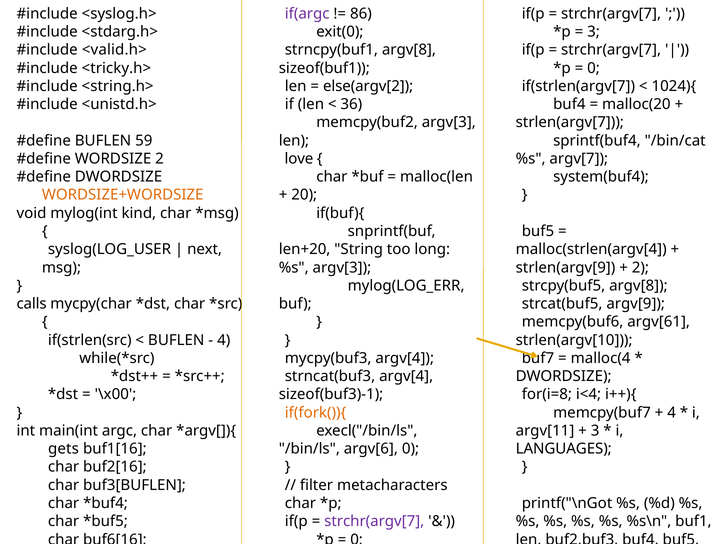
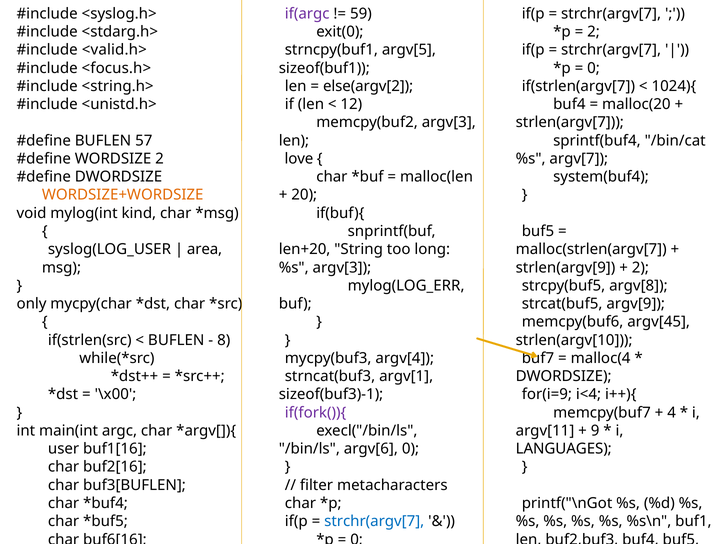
86: 86 -> 59 (361, 14)
3: 3 -> 2 (594, 32)
strncpy(buf1 argv[8: argv[8 -> argv[5 (409, 50)
<tricky.h>: <tricky.h> -> <focus.h> (116, 68)
36: 36 -> 12 (351, 104)
59: 59 -> 57 (144, 141)
next: next -> area (205, 249)
malloc(strlen(argv[4: malloc(strlen(argv[4 -> malloc(strlen(argv[7 (591, 249)
calls: calls -> only (32, 304)
argv[61: argv[61 -> argv[45 (659, 322)
4: 4 -> 8 (224, 340)
strncat(buf3 argv[4: argv[4 -> argv[1 (406, 376)
for(i=8: for(i=8 -> for(i=9 (547, 394)
if(fork()){ colour: orange -> purple (316, 412)
3: 3 -> 9 (595, 431)
gets: gets -> user (64, 449)
strchr(argv[7 colour: purple -> blue (374, 521)
